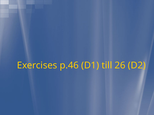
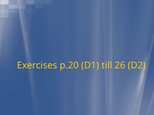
p.46: p.46 -> p.20 (69, 66)
